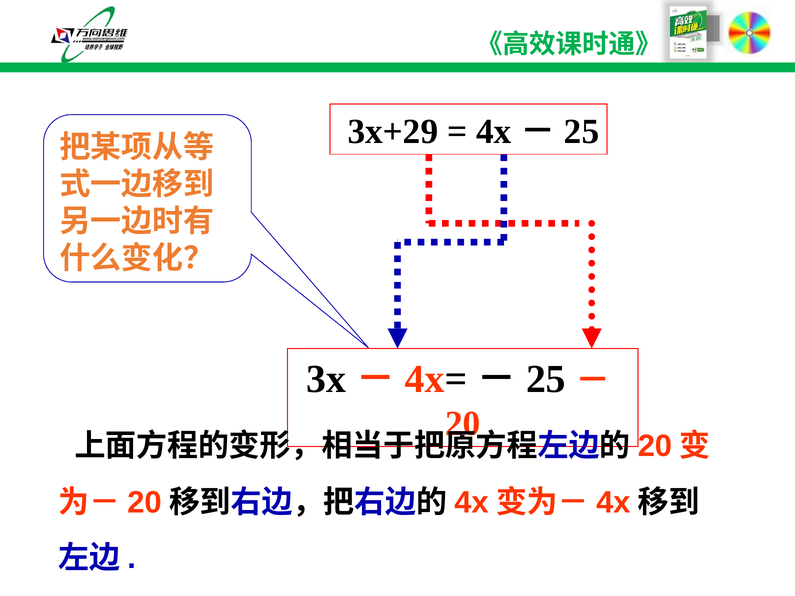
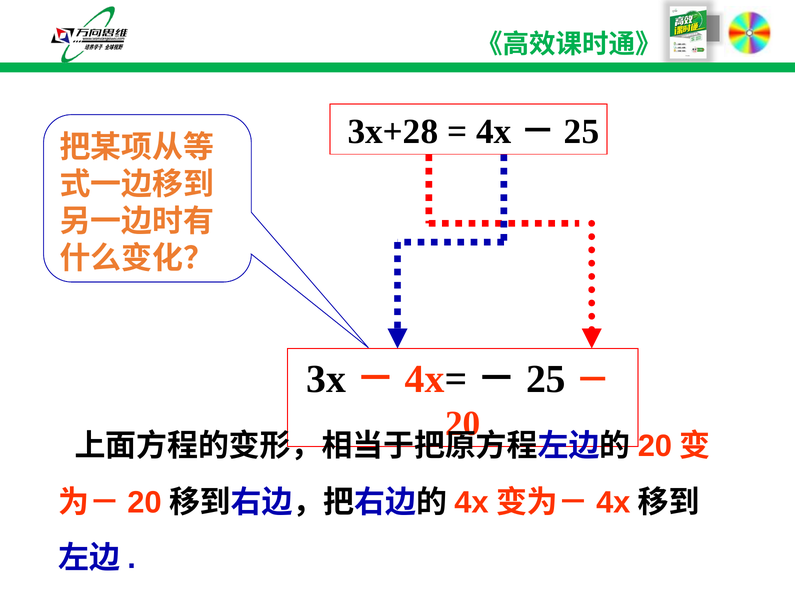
3x+29: 3x+29 -> 3x+28 (393, 132)
